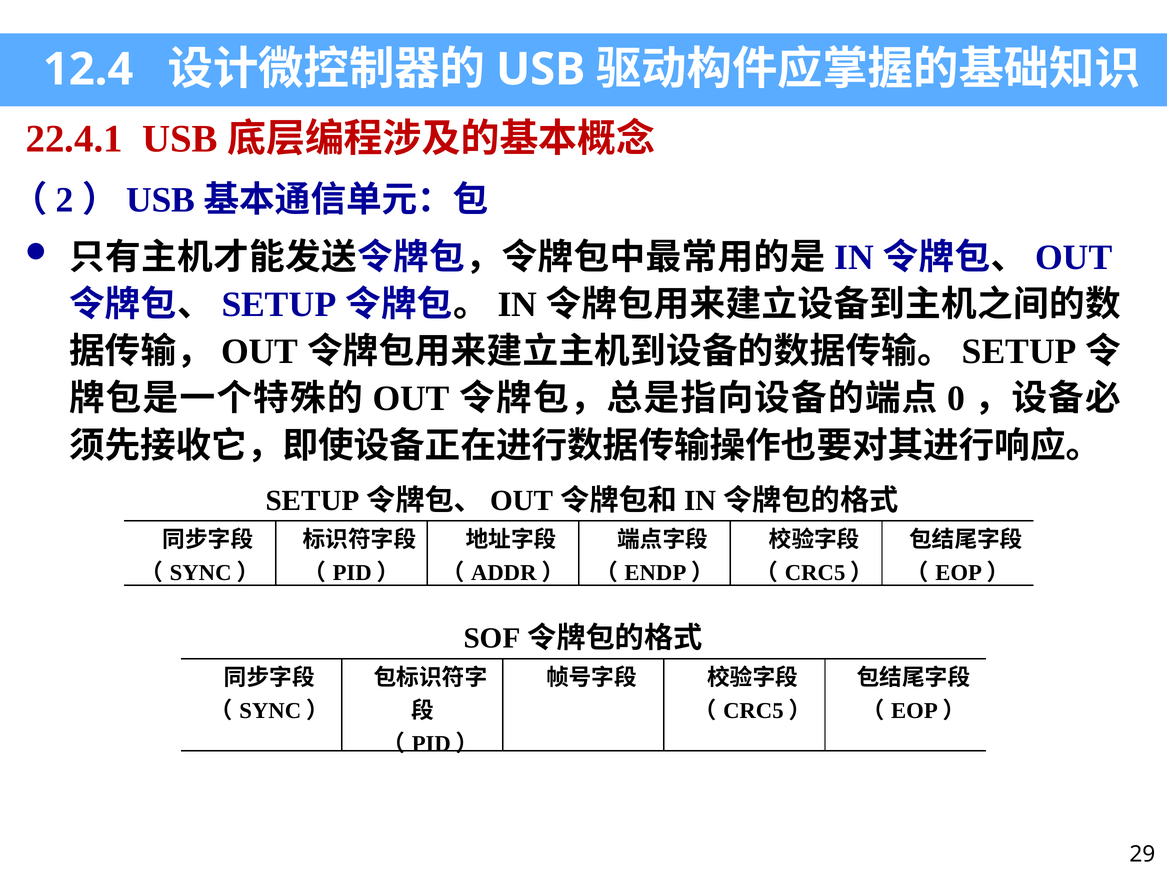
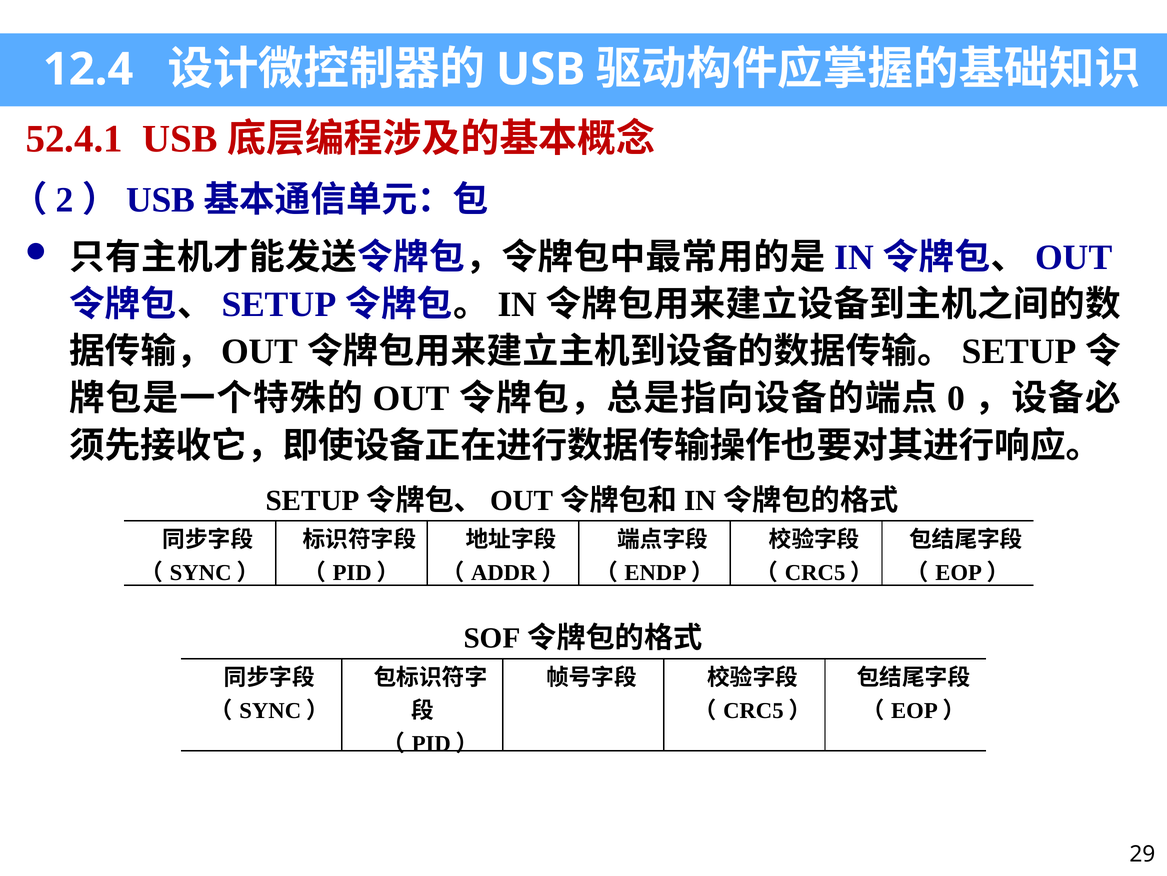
22.4.1: 22.4.1 -> 52.4.1 (74, 139)
